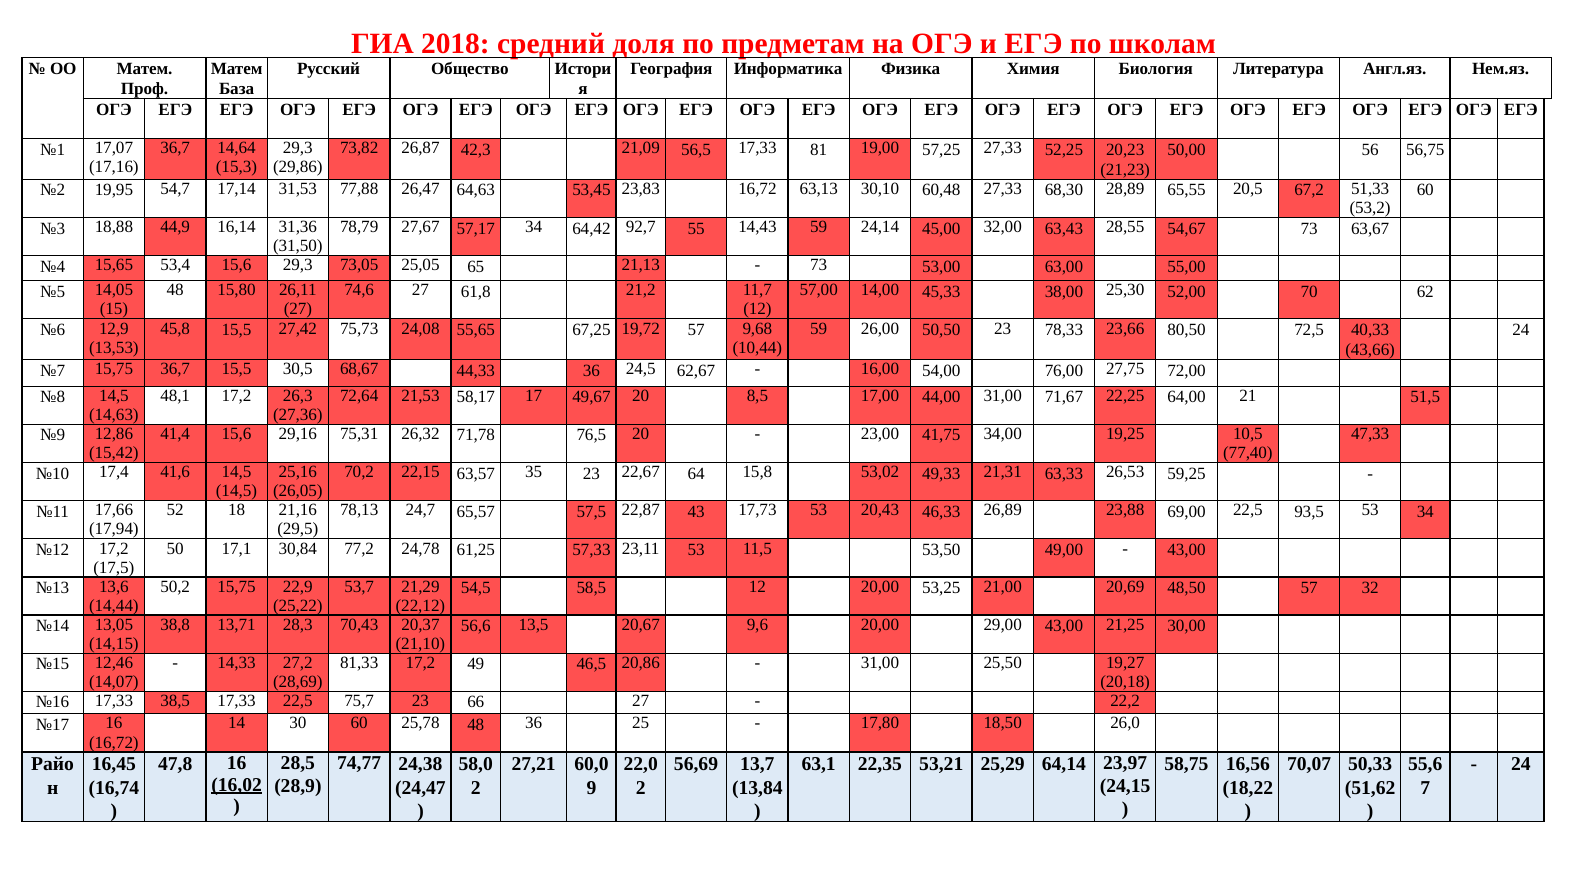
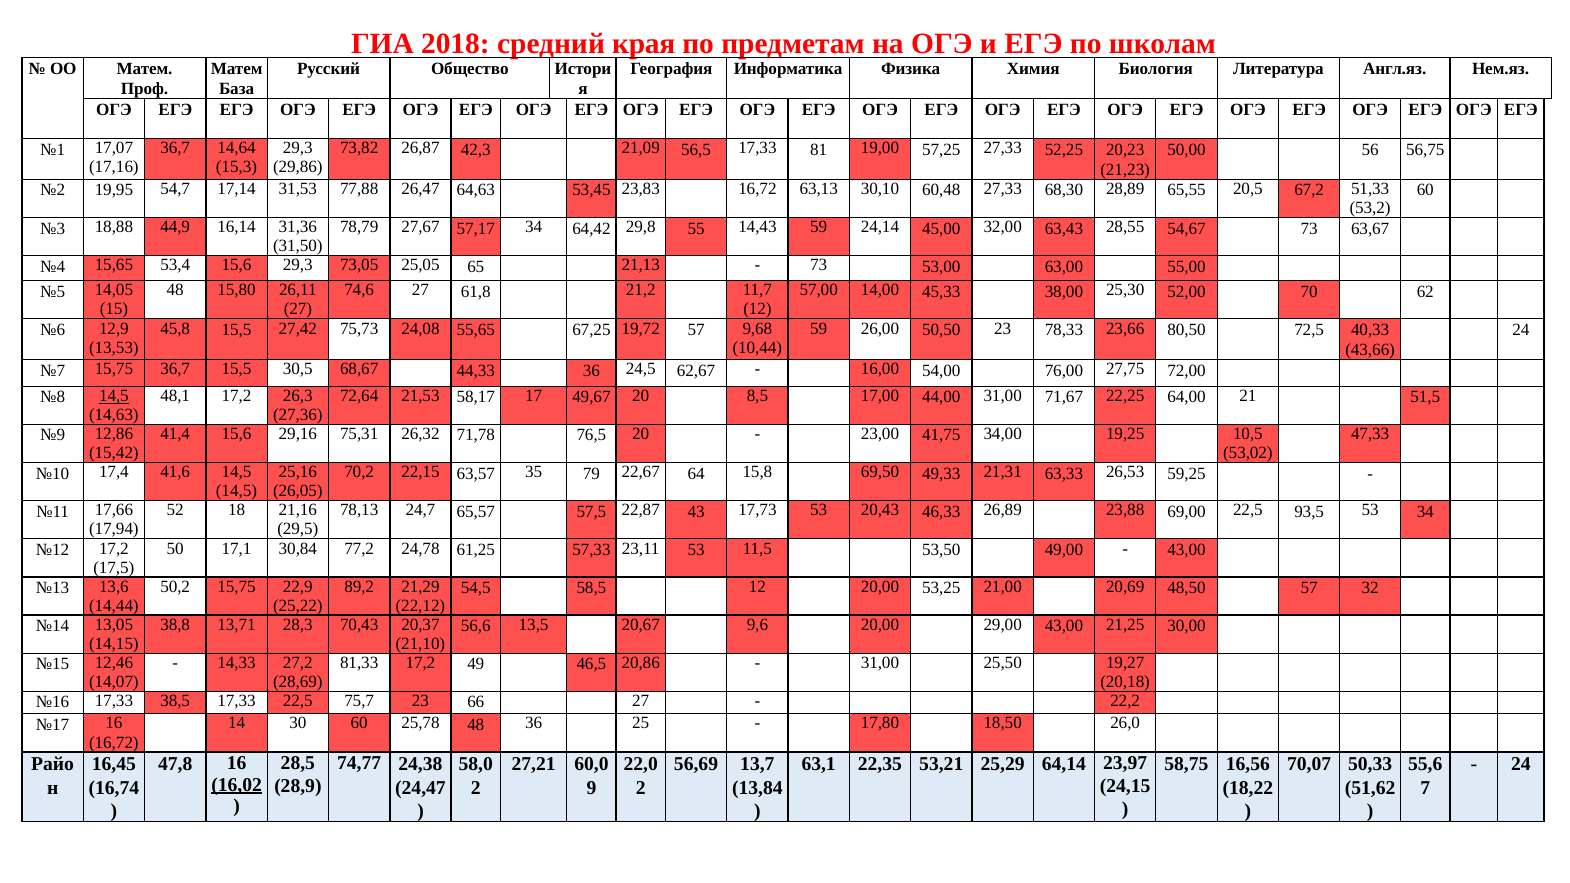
доля: доля -> края (644, 43)
92,7: 92,7 -> 29,8 (641, 227)
14,5 underline: none -> present (114, 396)
77,40: 77,40 -> 53,02 (1248, 453)
35 23: 23 -> 79 (591, 473)
53,02: 53,02 -> 69,50 (880, 472)
53,7: 53,7 -> 89,2 (359, 587)
